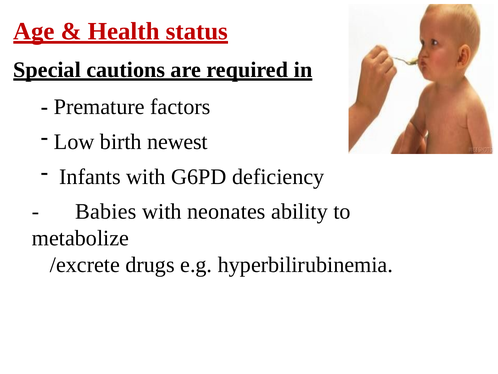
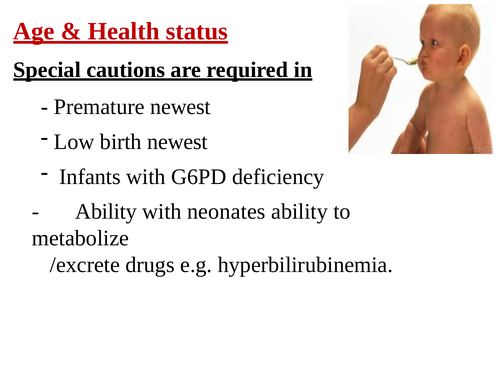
Premature factors: factors -> newest (180, 107)
Babies: Babies -> Ability (106, 211)
